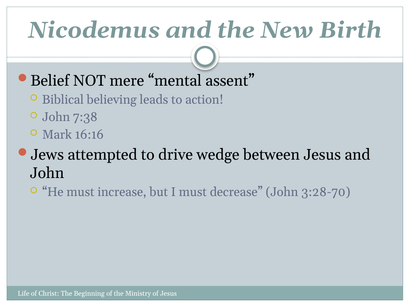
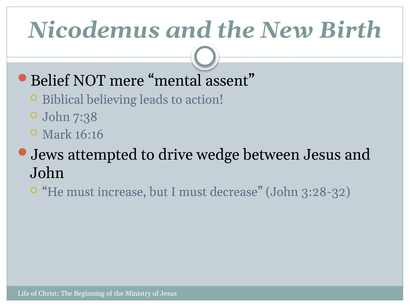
3:28-70: 3:28-70 -> 3:28-32 (326, 192)
